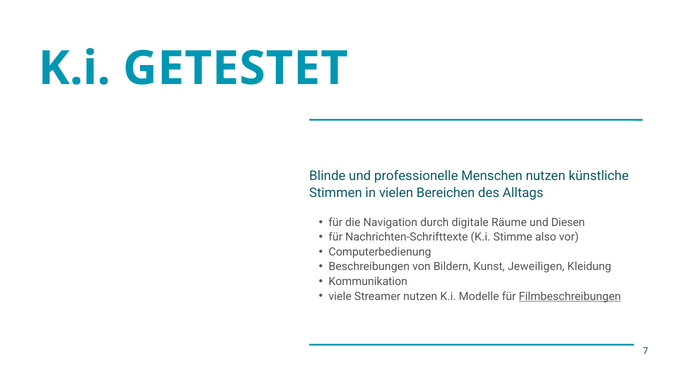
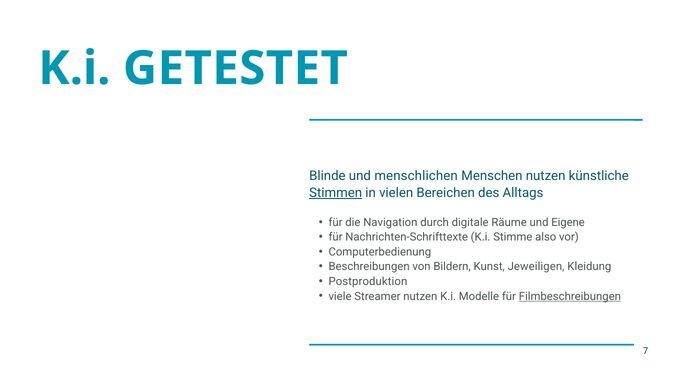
professionelle: professionelle -> menschlichen (416, 176)
Stimmen underline: none -> present (336, 193)
Diesen: Diesen -> Eigene (568, 223)
Kommunikation: Kommunikation -> Postproduktion (368, 282)
